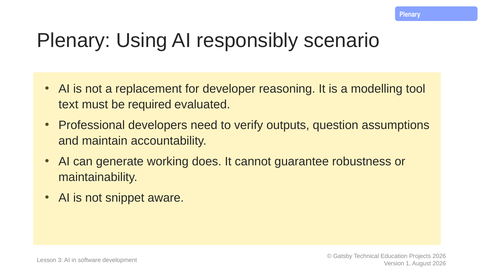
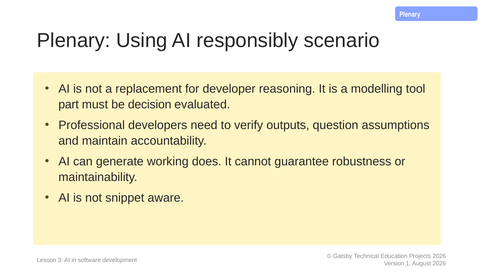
text: text -> part (69, 104)
required: required -> decision (150, 104)
